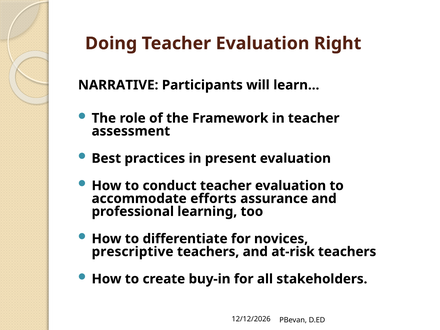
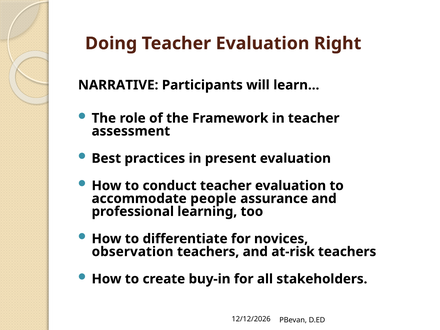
efforts: efforts -> people (213, 199)
prescriptive: prescriptive -> observation (133, 252)
